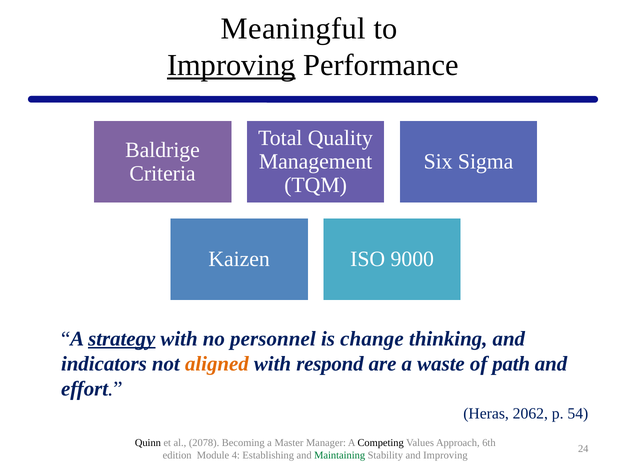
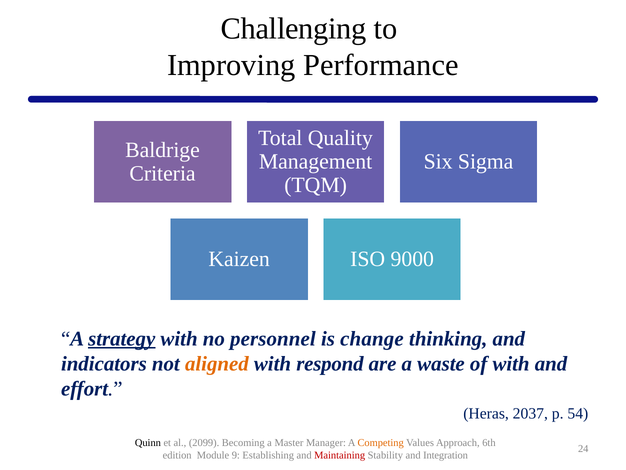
Meaningful: Meaningful -> Challenging (294, 29)
Improving underline: present -> none (231, 65)
of path: path -> with (511, 364)
2062: 2062 -> 2037 (530, 413)
2078: 2078 -> 2099 (204, 442)
Competing colour: black -> orange (381, 442)
4: 4 -> 9 (236, 455)
Maintaining colour: green -> red (340, 455)
and Improving: Improving -> Integration (446, 455)
